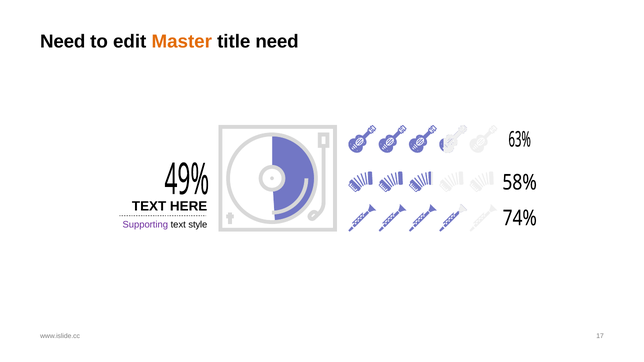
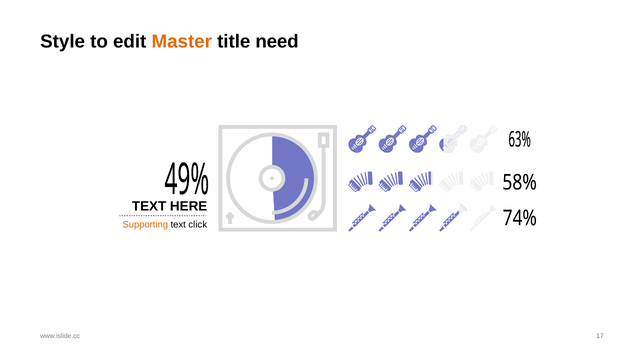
Need: Need -> Style (63, 42)
Supporting colour: purple -> orange (145, 225)
style: style -> click (198, 225)
